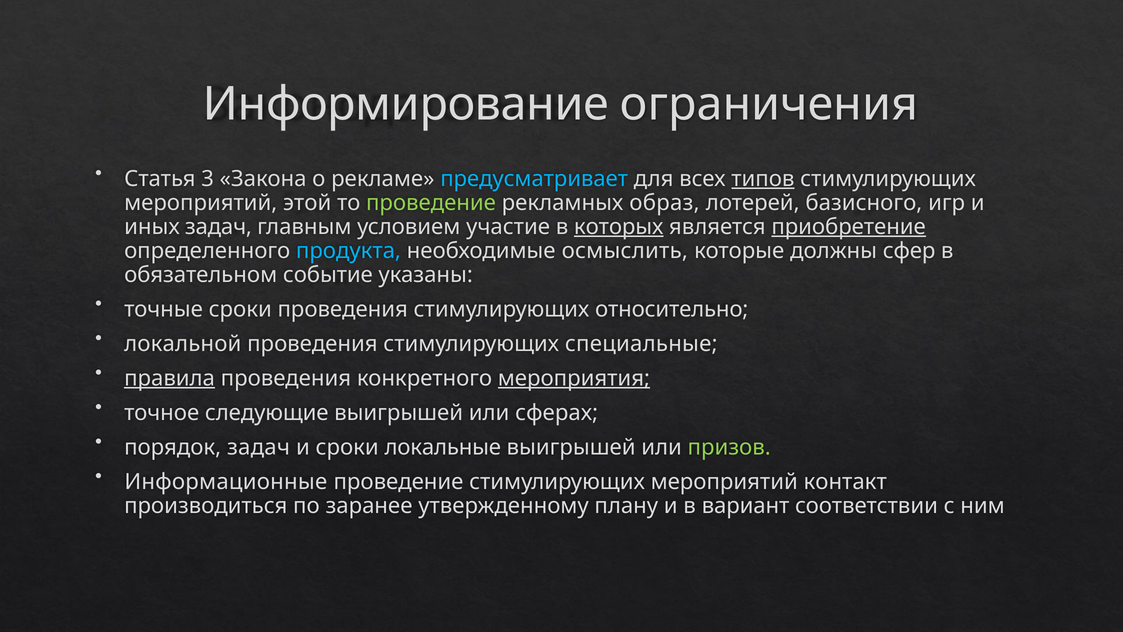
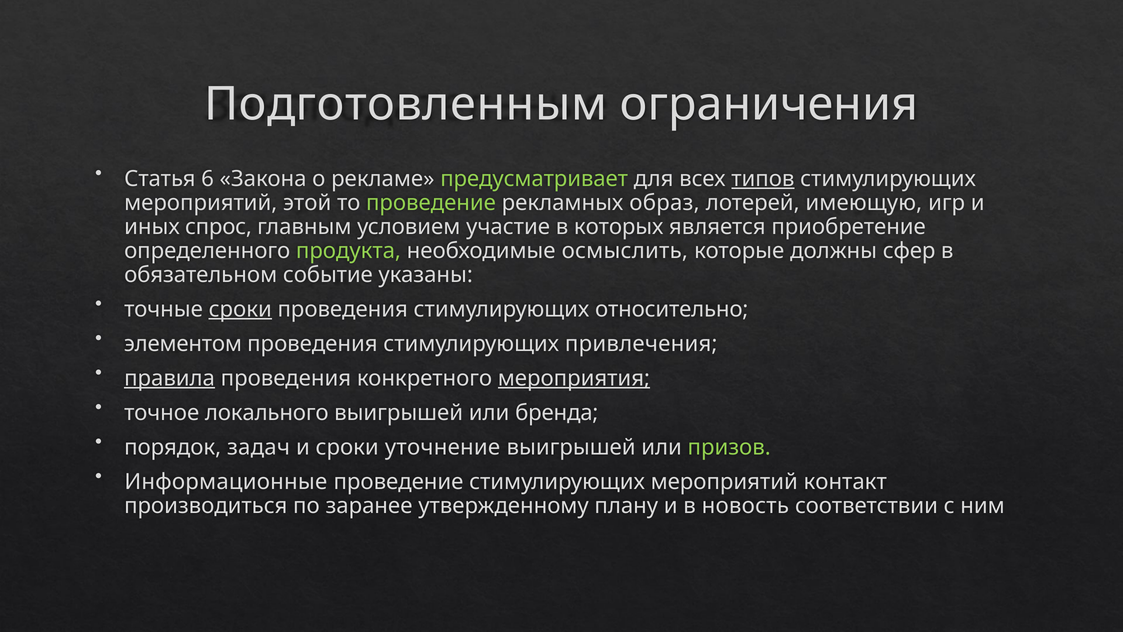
Информирование: Информирование -> Подготовленным (405, 104)
3: 3 -> 6 (208, 179)
предусматривает colour: light blue -> light green (534, 179)
базисного: базисного -> имеющую (864, 203)
иных задач: задач -> спрос (218, 227)
которых underline: present -> none (619, 227)
приобретение underline: present -> none (849, 227)
продукта colour: light blue -> light green (348, 251)
сроки underline: none -> present (240, 309)
локальной: локальной -> элементом (183, 344)
специальные: специальные -> привлечения (641, 344)
следующие: следующие -> локального (267, 413)
сферах: сферах -> бренда (557, 413)
локальные: локальные -> уточнение (443, 447)
вариант: вариант -> новость (745, 506)
